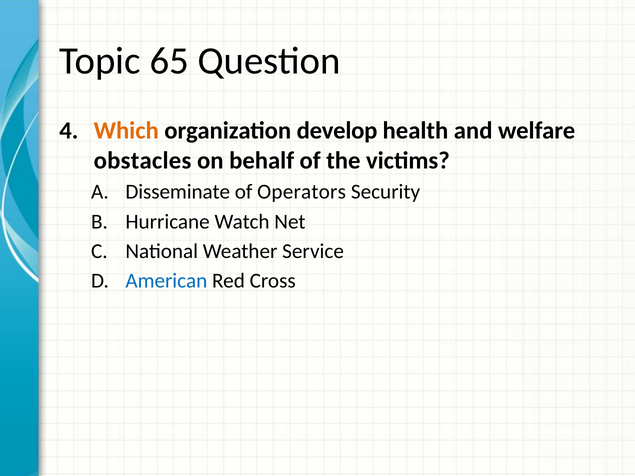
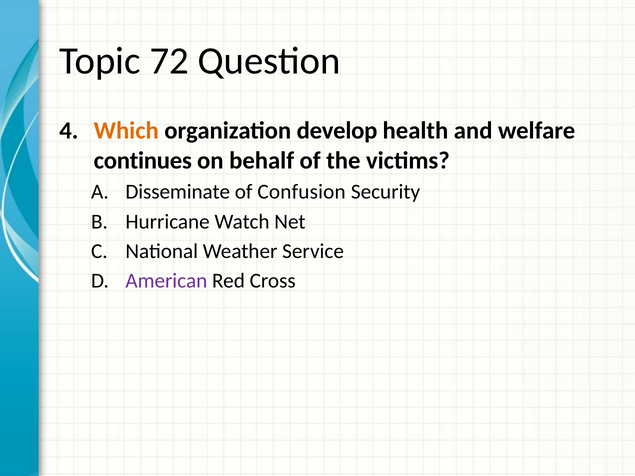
65: 65 -> 72 (169, 61)
obstacles: obstacles -> continues (143, 160)
Operators: Operators -> Confusion (302, 192)
American colour: blue -> purple (166, 281)
